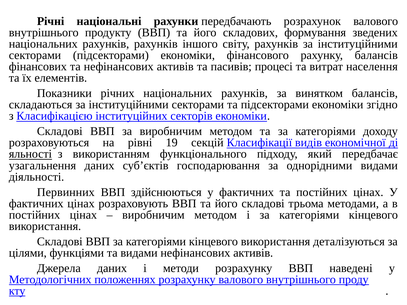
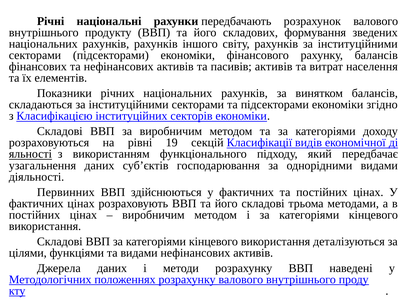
пасивів процесі: процесі -> активів (274, 67)
